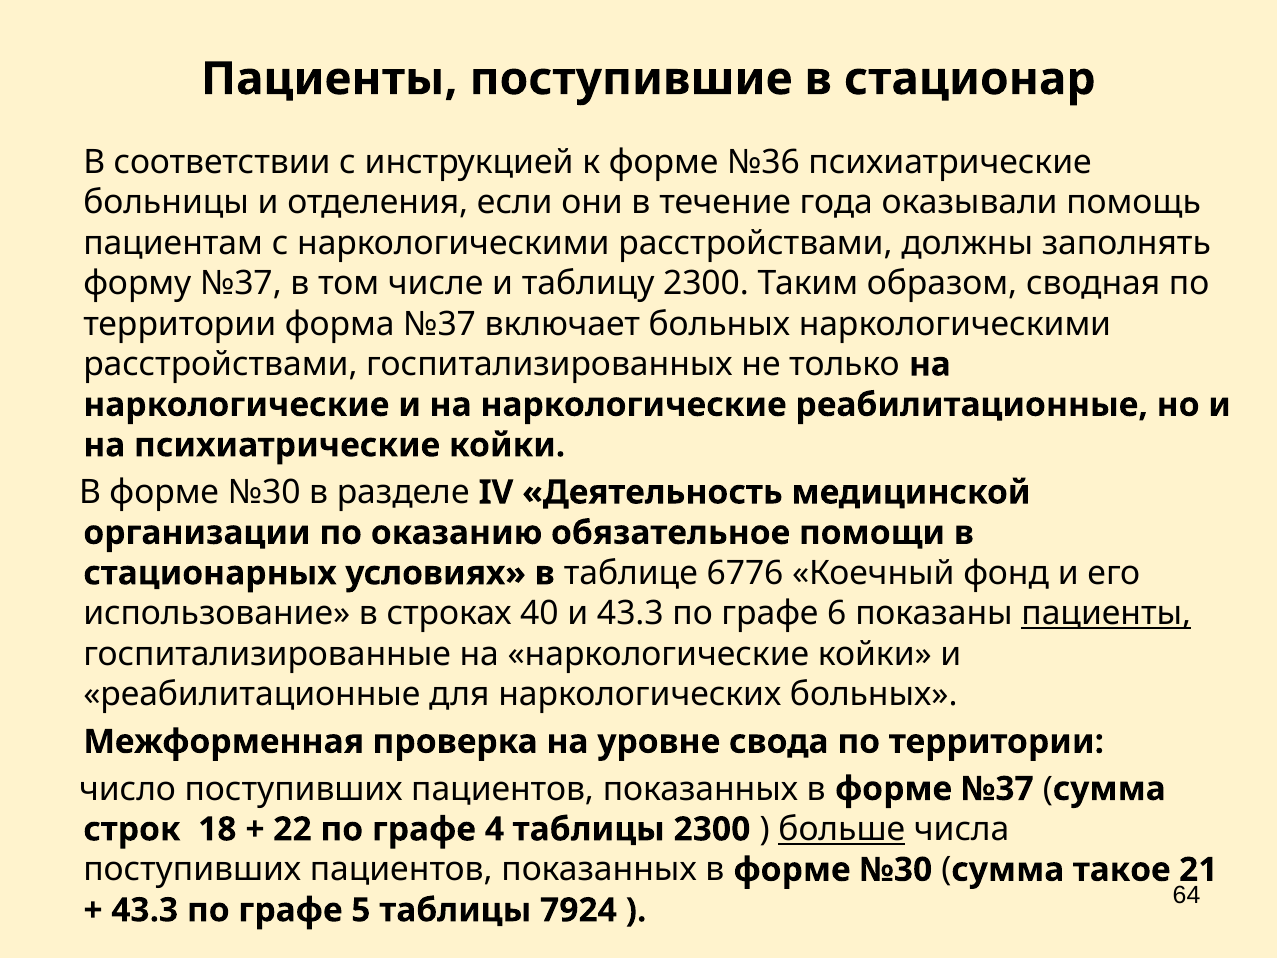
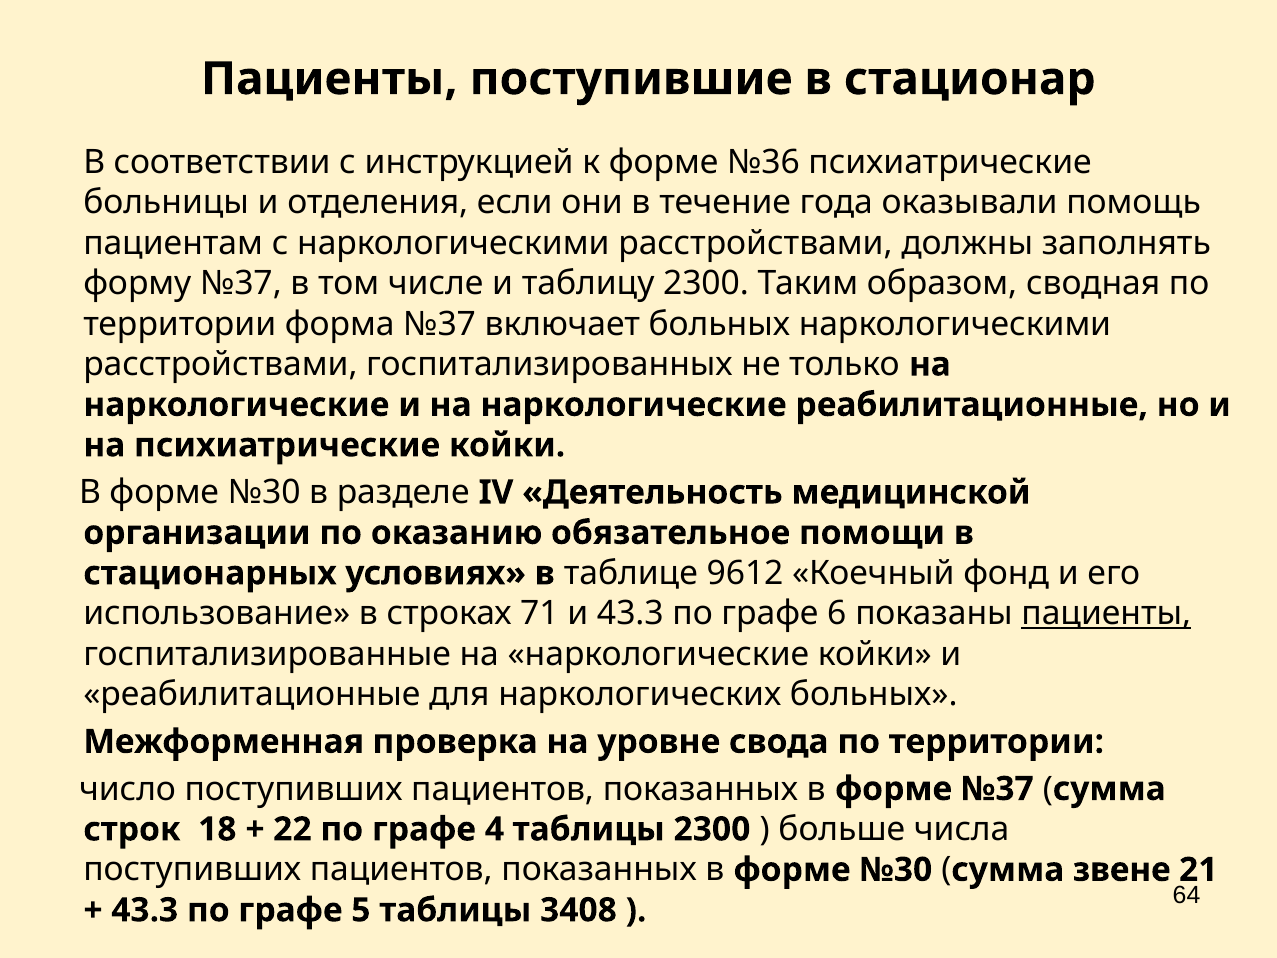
6776: 6776 -> 9612 (745, 573)
40: 40 -> 71 (539, 614)
больше underline: present -> none (842, 829)
такое: такое -> звене (1122, 870)
7924: 7924 -> 3408 (578, 910)
